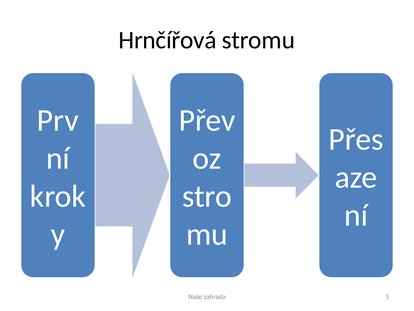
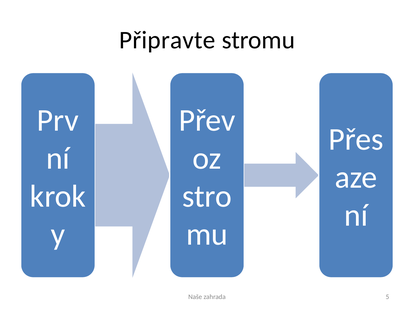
Hrnčířová: Hrnčířová -> Připravte (167, 40)
